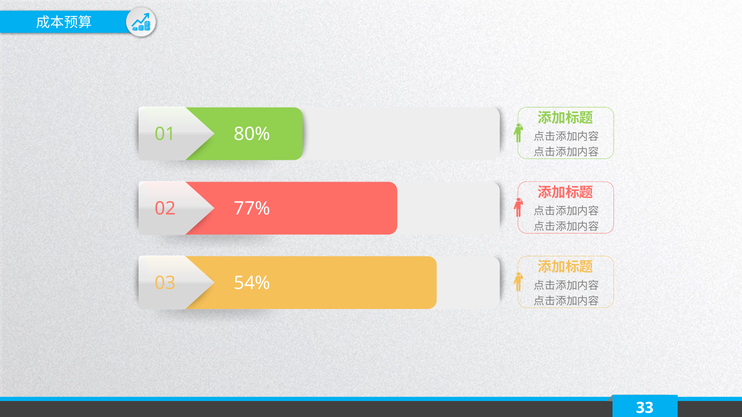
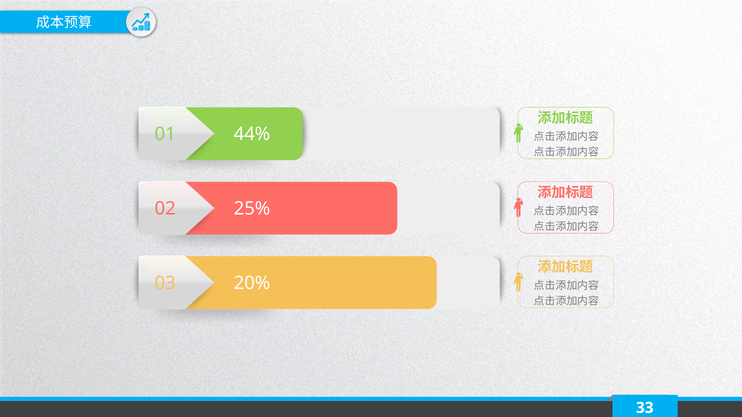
80%: 80% -> 44% (252, 134)
77%: 77% -> 25% (252, 209)
54%: 54% -> 20% (252, 283)
